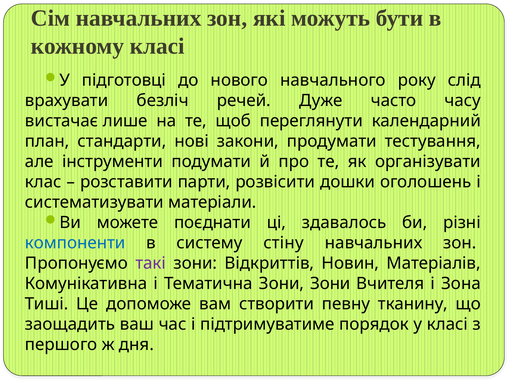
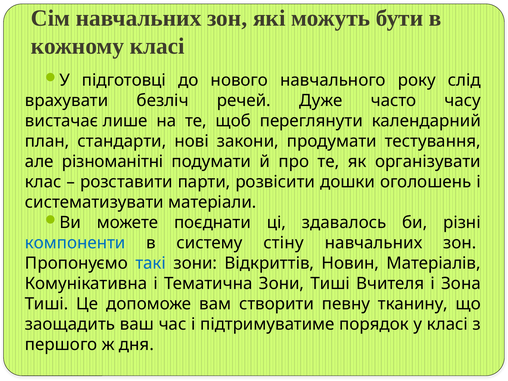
інструменти: інструменти -> різноманітні (113, 162)
такі colour: purple -> blue (151, 263)
Зони Зони: Зони -> Тиші (330, 284)
